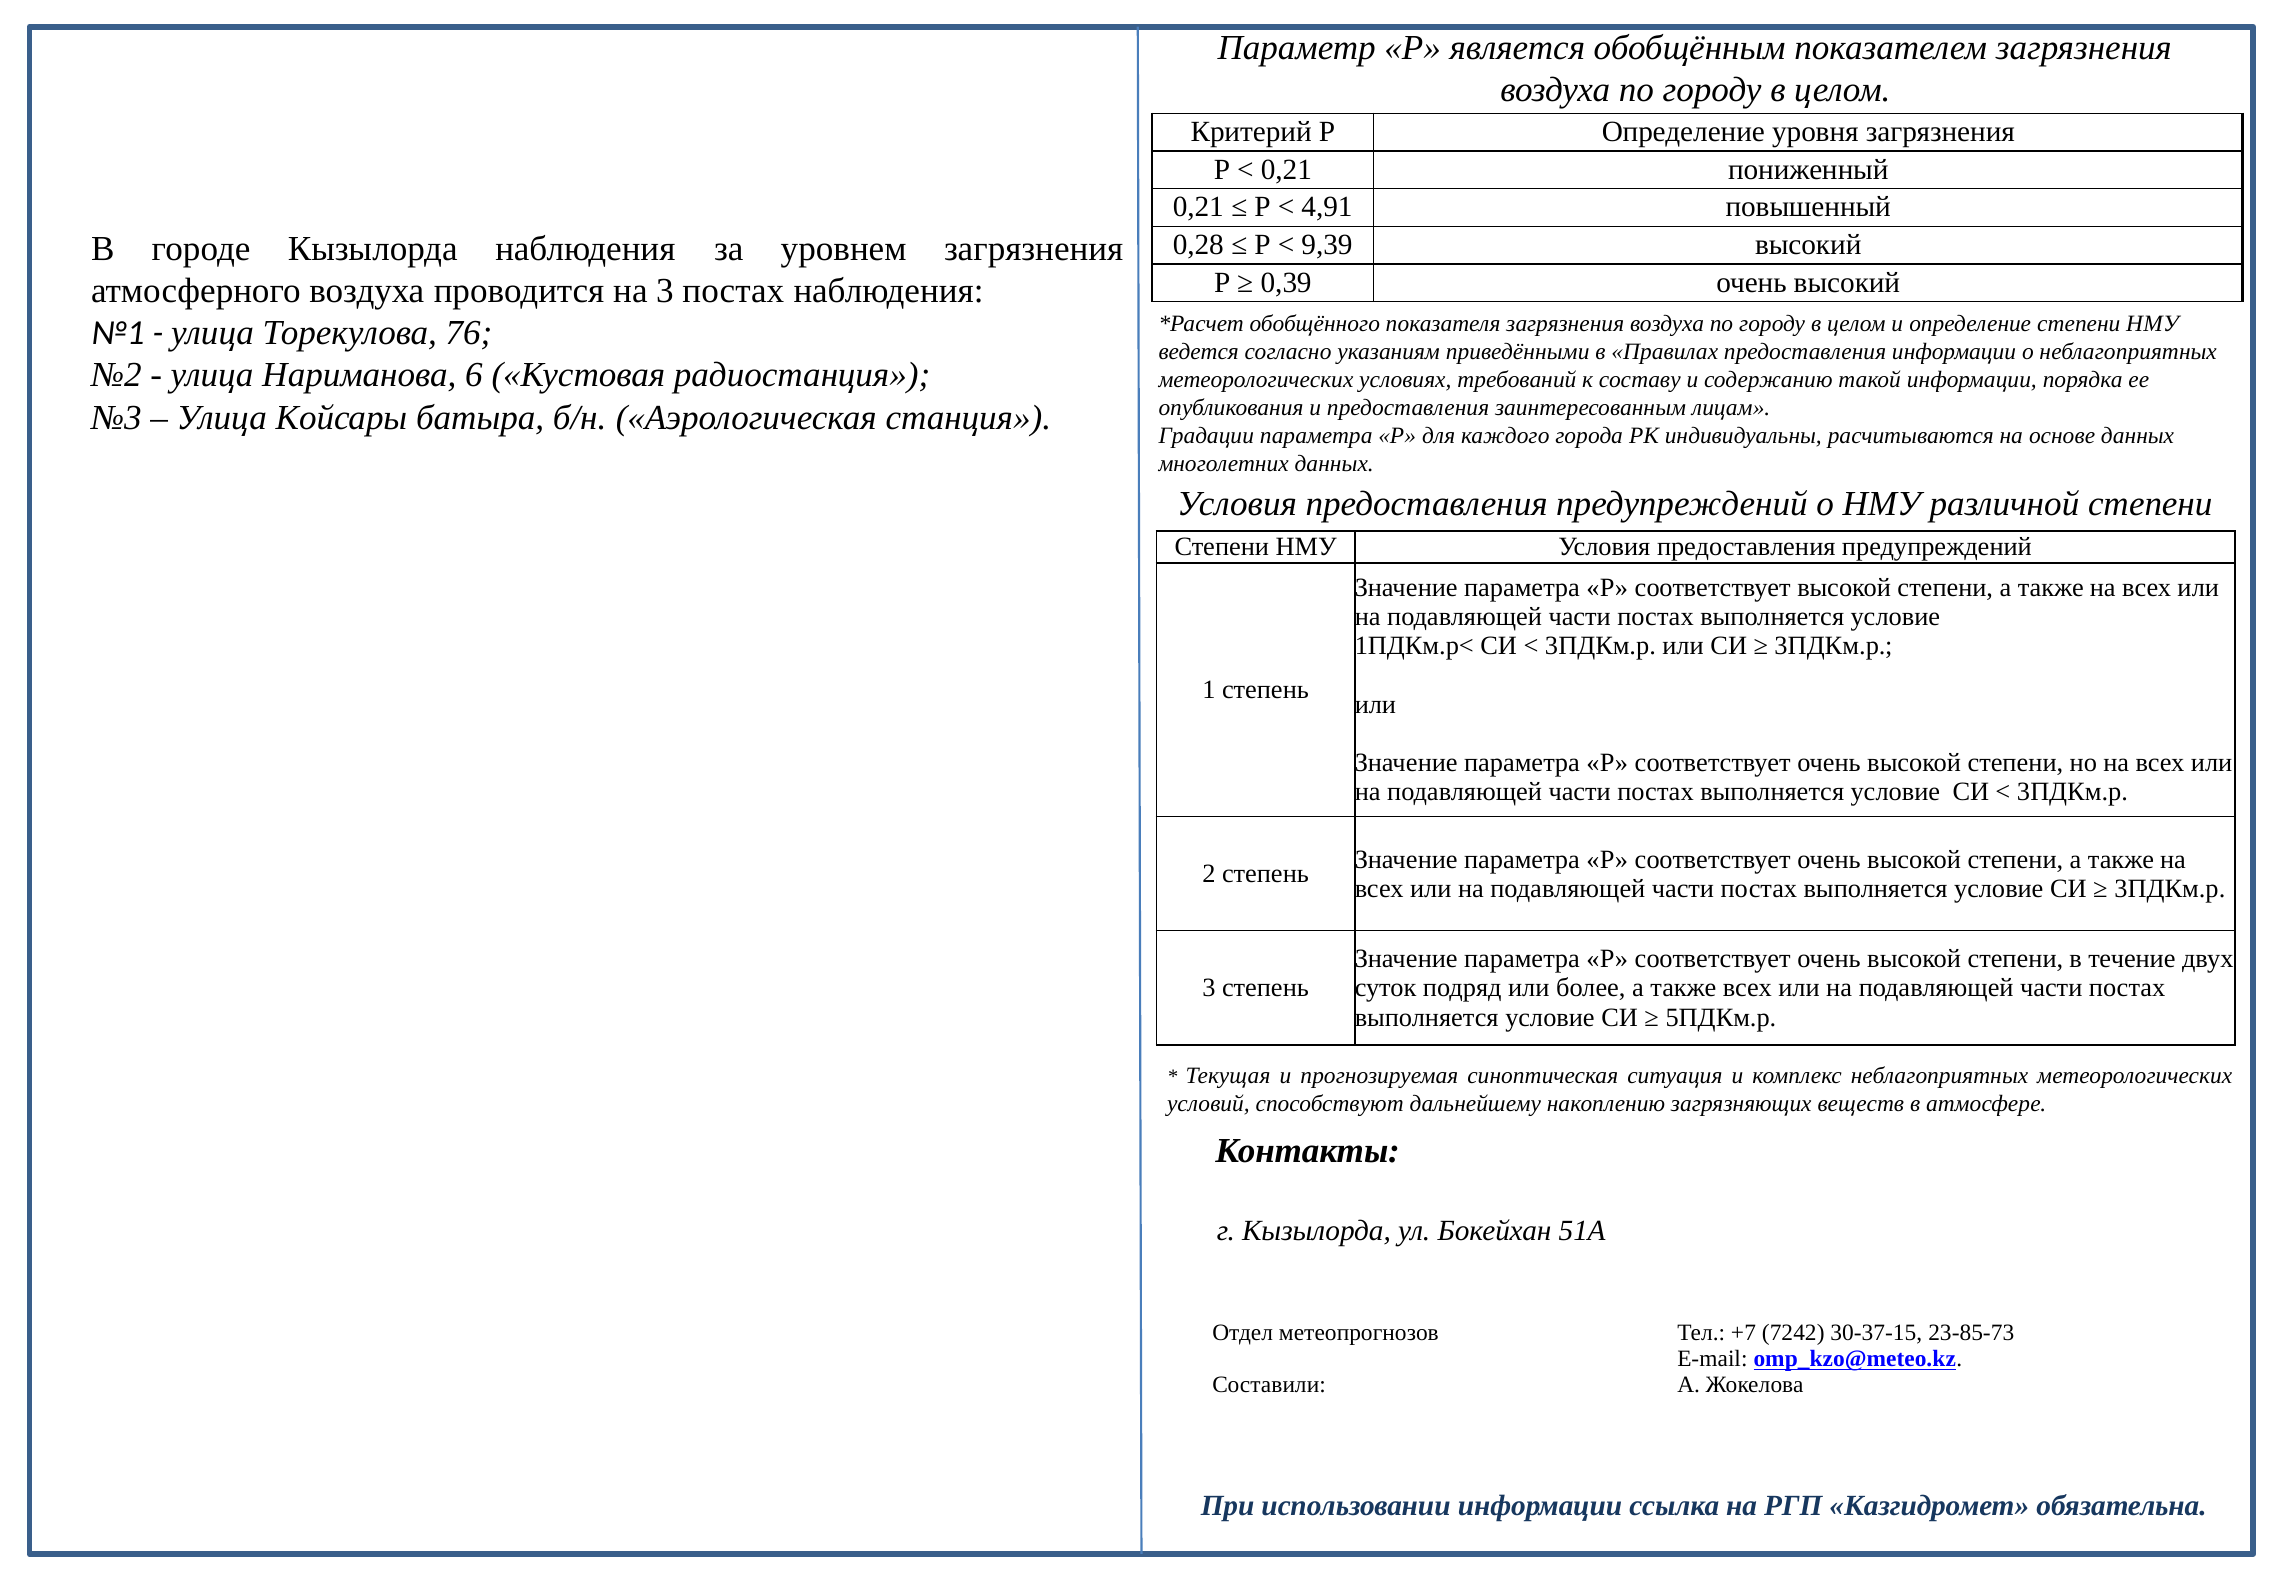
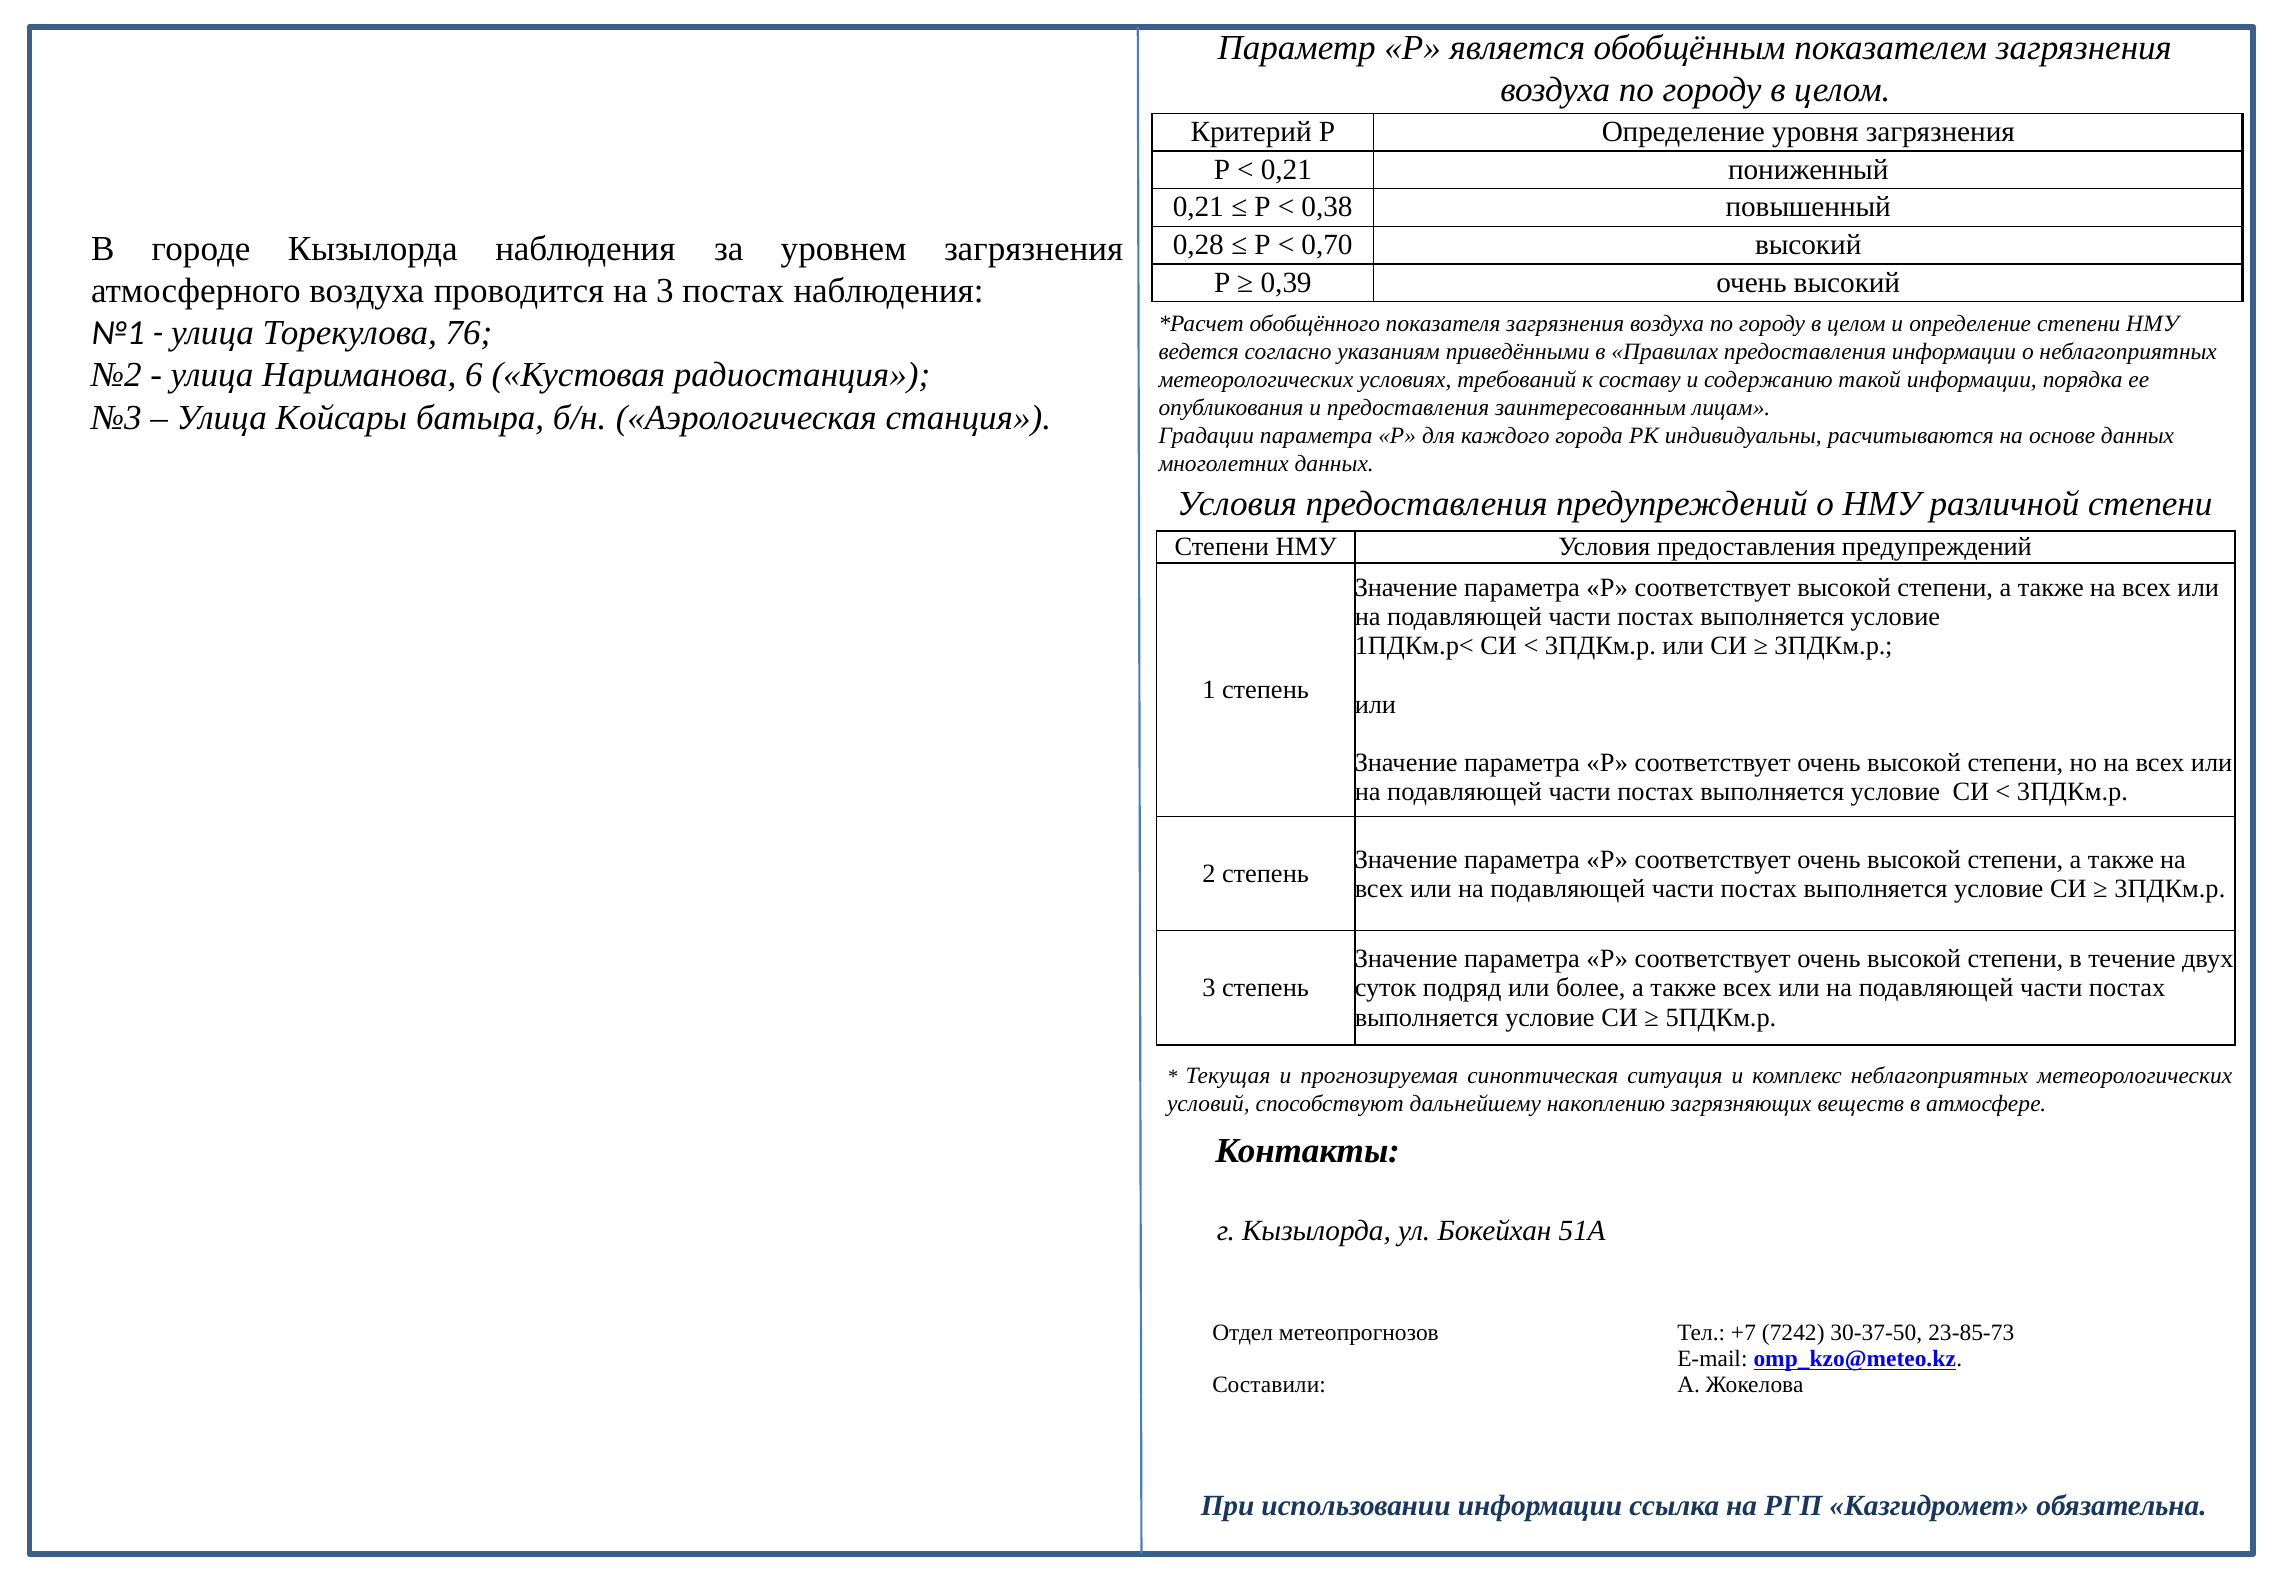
4,91: 4,91 -> 0,38 (1327, 207)
9,39: 9,39 -> 0,70 (1327, 245)
30-37-15: 30-37-15 -> 30-37-50 (1876, 1333)
